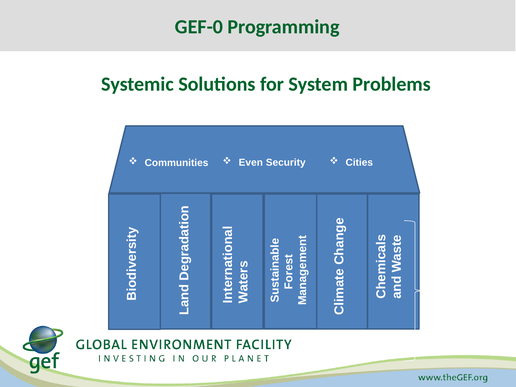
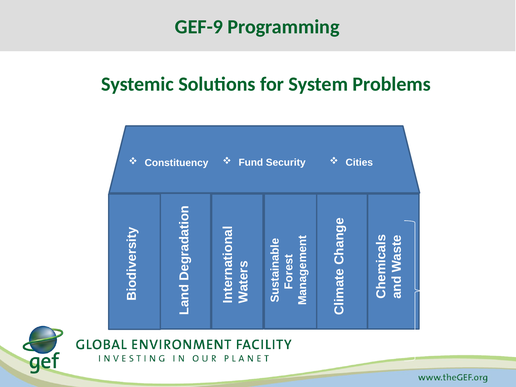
GEF-0: GEF-0 -> GEF-9 (199, 27)
Communities: Communities -> Constituency (177, 163)
Even: Even -> Fund (251, 162)
